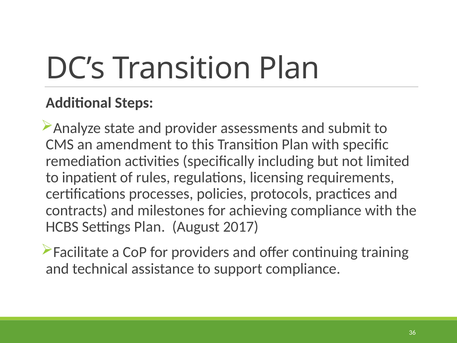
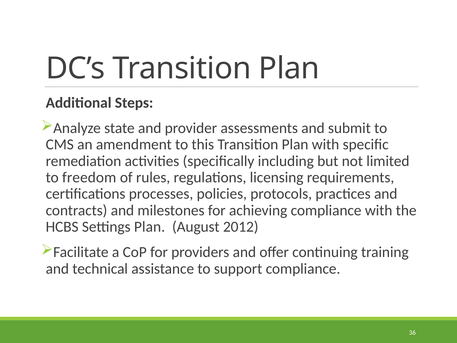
inpatient: inpatient -> freedom (89, 177)
2017: 2017 -> 2012 (241, 227)
